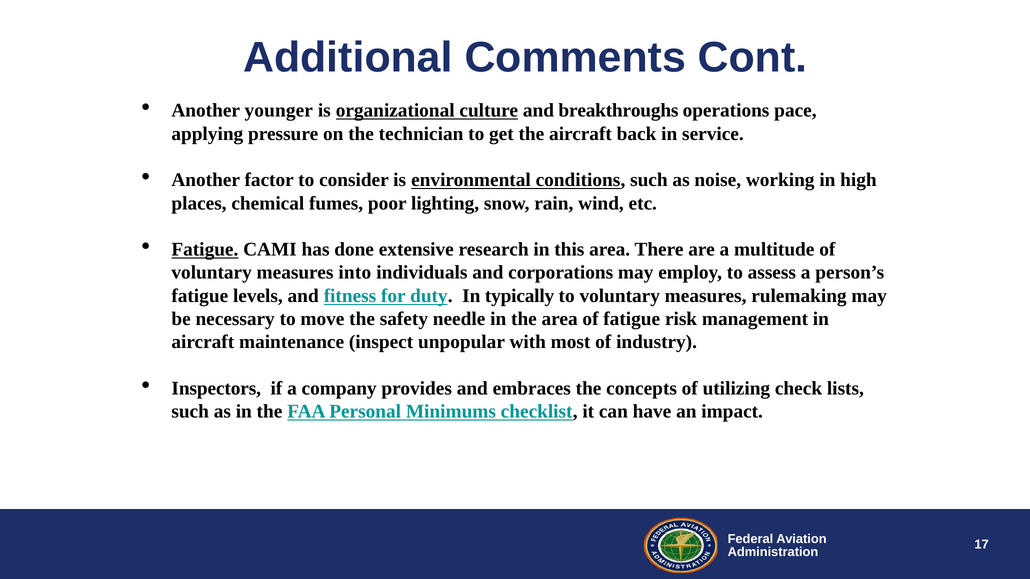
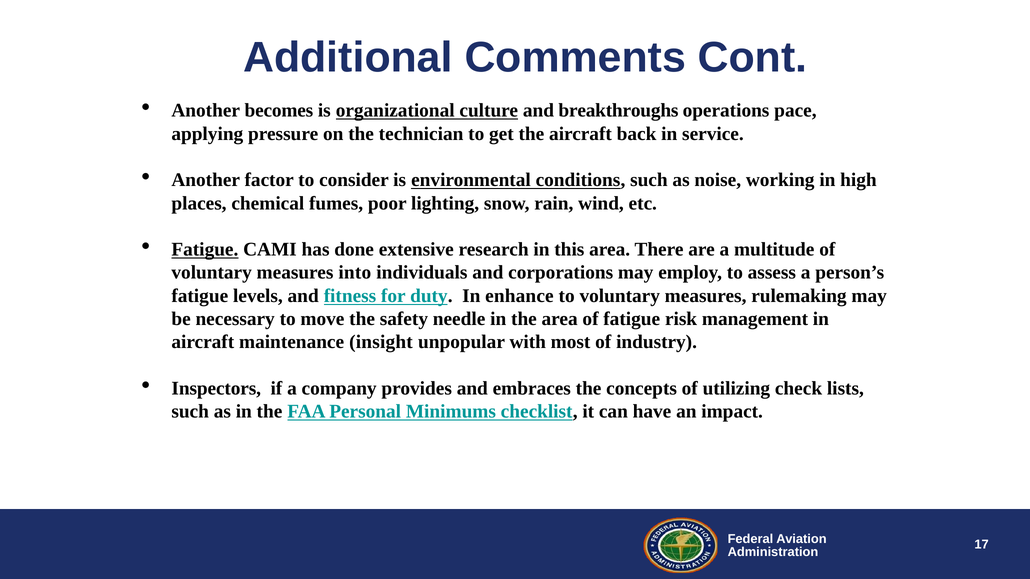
younger: younger -> becomes (279, 111)
typically: typically -> enhance (519, 296)
inspect: inspect -> insight (381, 342)
